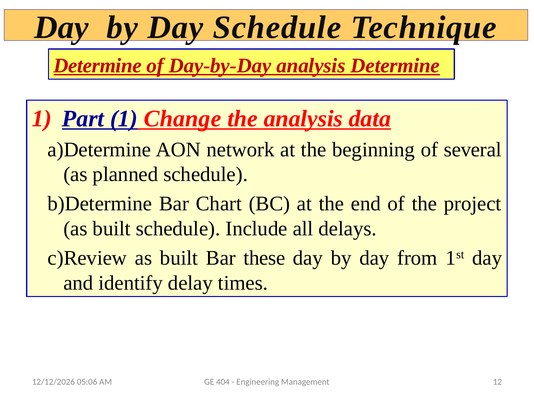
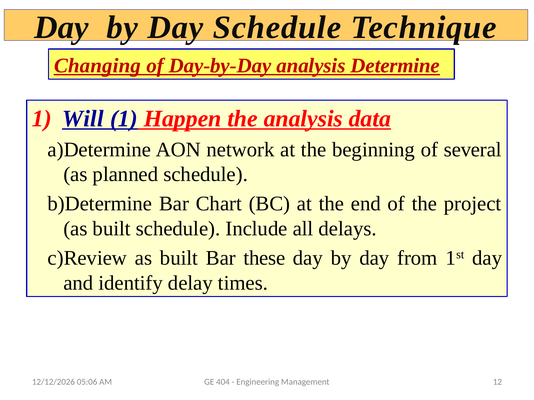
Determine: Determine -> Changing (97, 66)
Part: Part -> Will (83, 119)
Change: Change -> Happen (183, 119)
